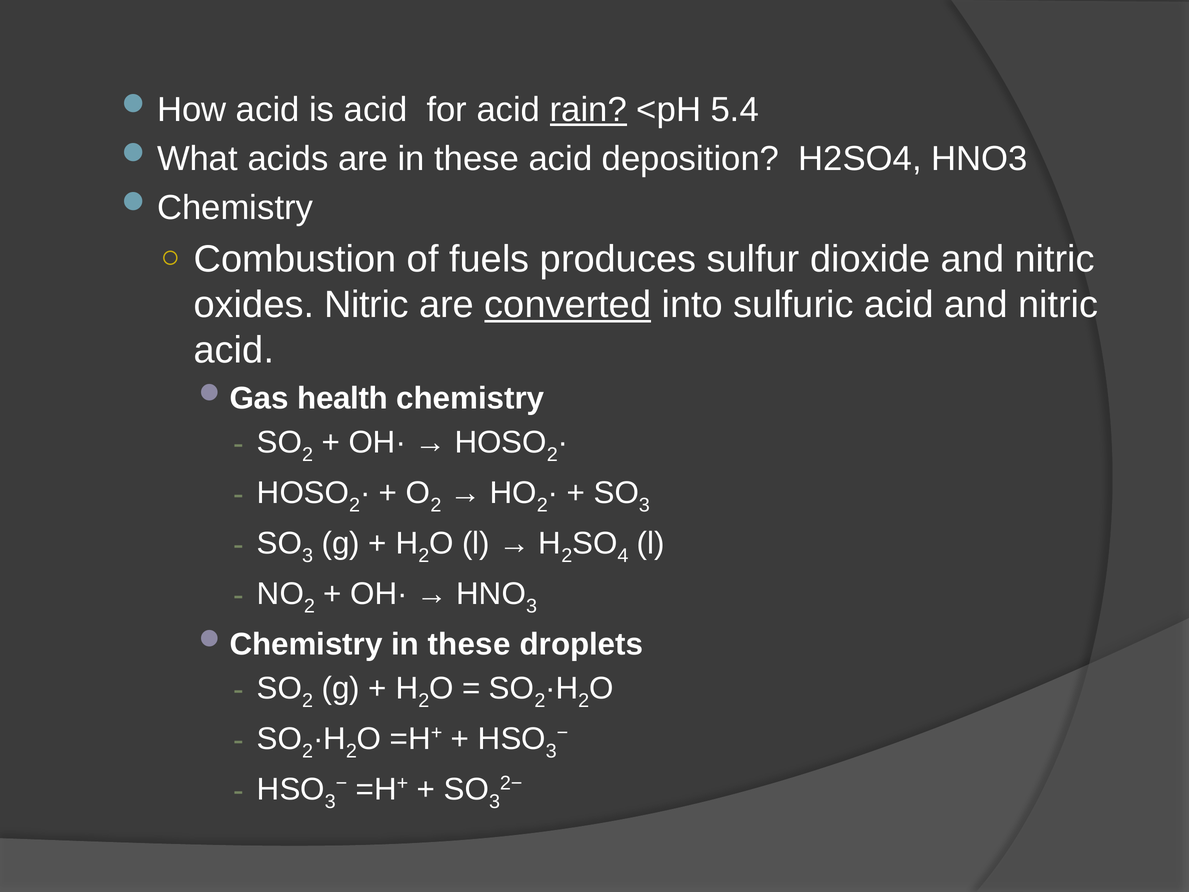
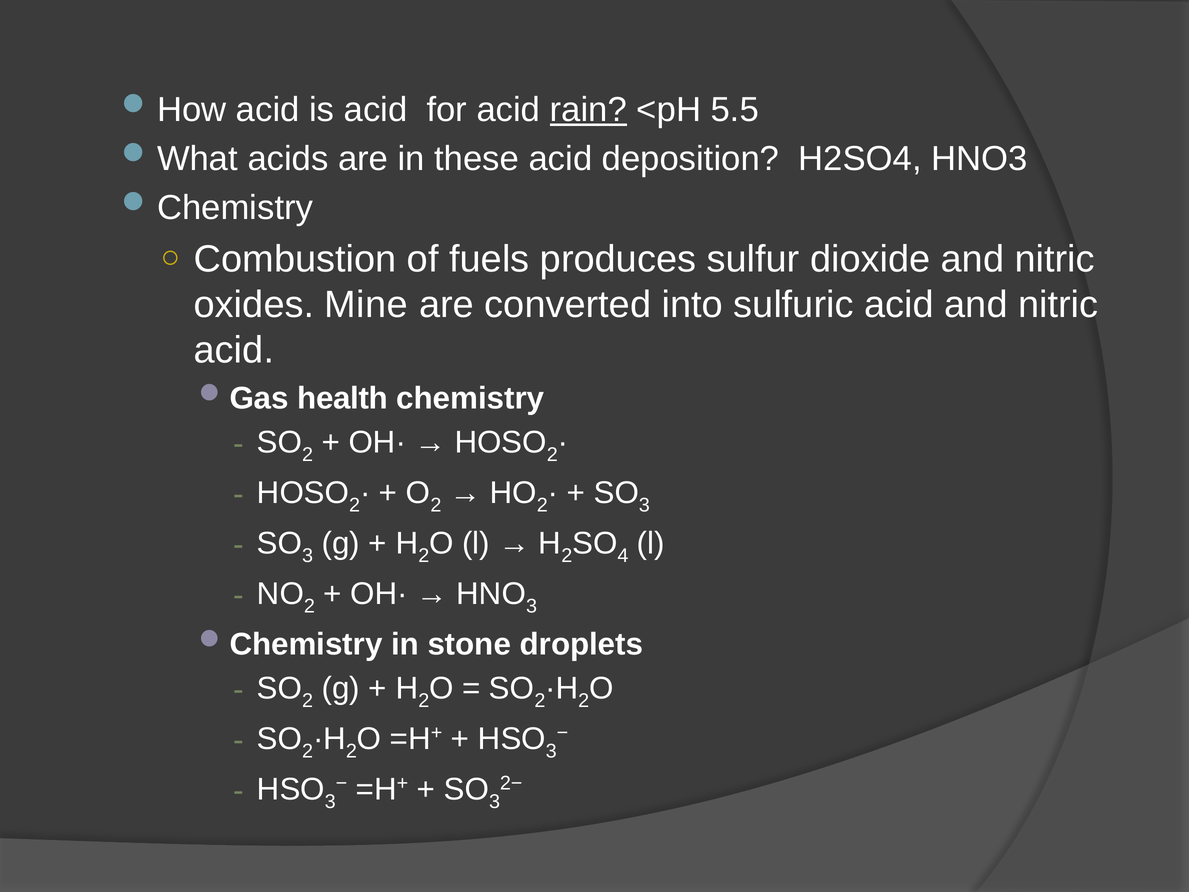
5.4: 5.4 -> 5.5 (735, 110)
oxides Nitric: Nitric -> Mine (366, 305)
converted underline: present -> none (568, 305)
these: these -> stone (469, 644)
